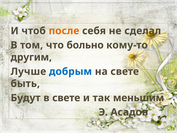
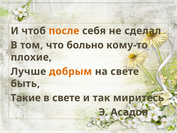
другим: другим -> плохие (31, 57)
добрым colour: blue -> orange (70, 71)
Будут: Будут -> Такие (26, 98)
меньшим: меньшим -> миритесь (138, 98)
